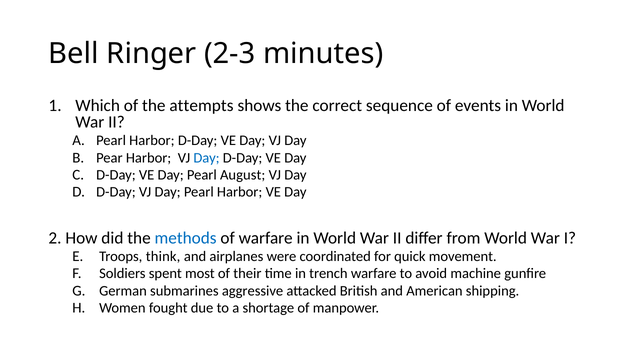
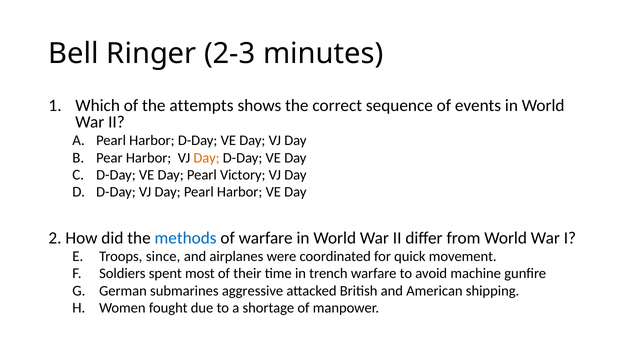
Day colour: blue -> orange (206, 158)
August: August -> Victory (243, 175)
think: think -> since (163, 256)
